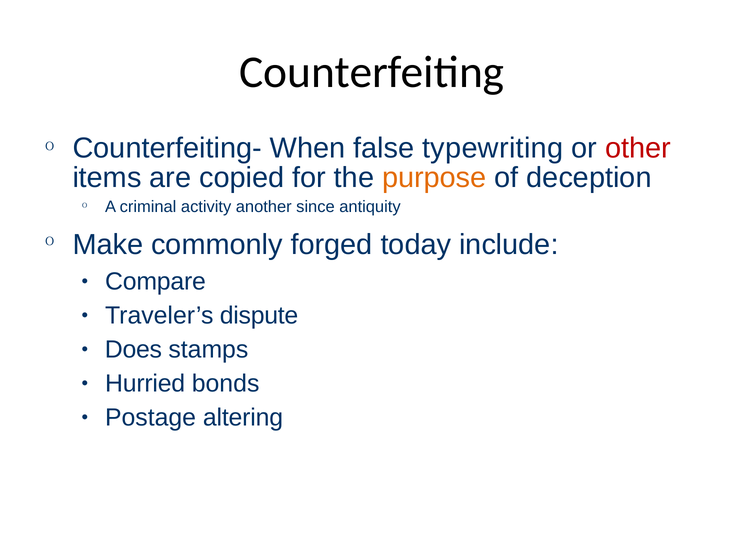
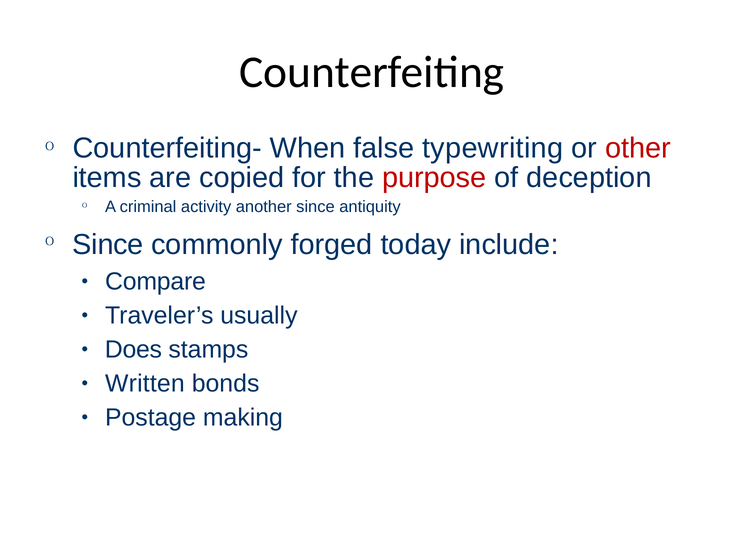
purpose colour: orange -> red (434, 178)
Make: Make -> Since (108, 245)
dispute: dispute -> usually (259, 316)
Hurried: Hurried -> Written (145, 384)
altering: altering -> making (243, 418)
